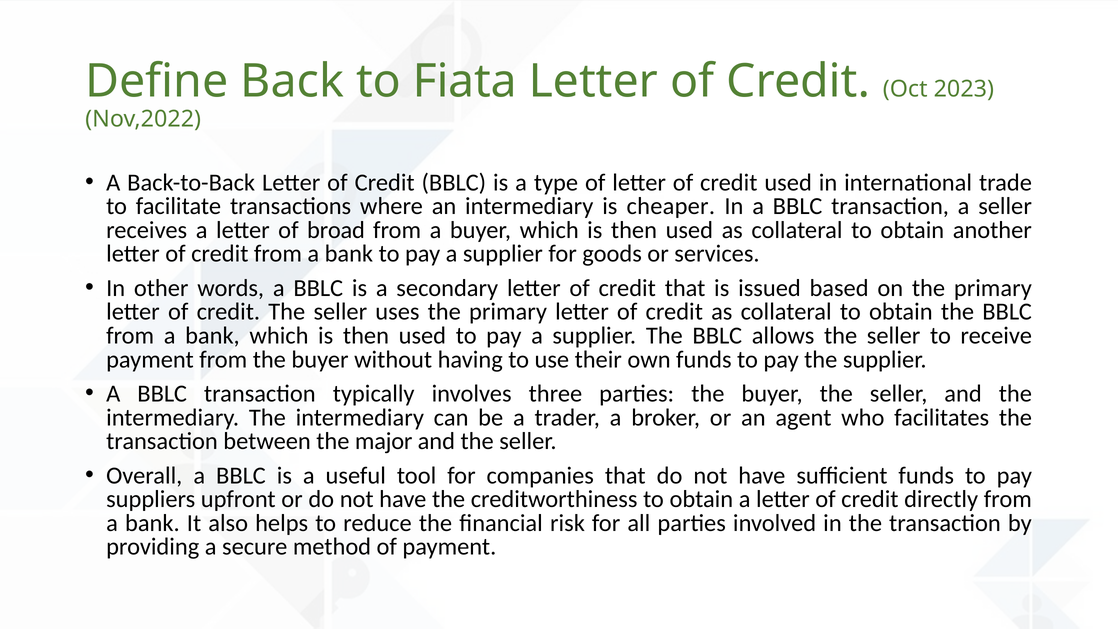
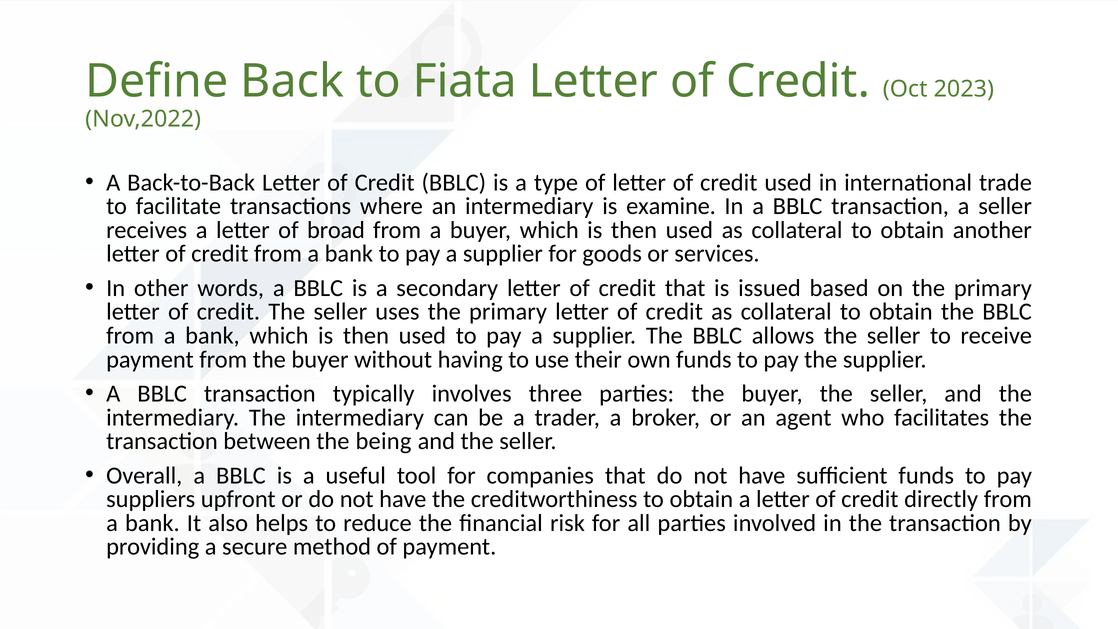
cheaper: cheaper -> examine (671, 206)
major: major -> being (383, 441)
